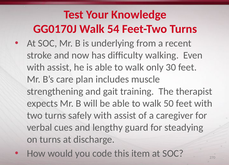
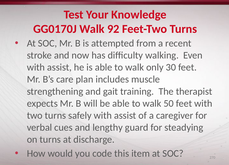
54: 54 -> 92 (113, 29)
underlying: underlying -> attempted (113, 43)
